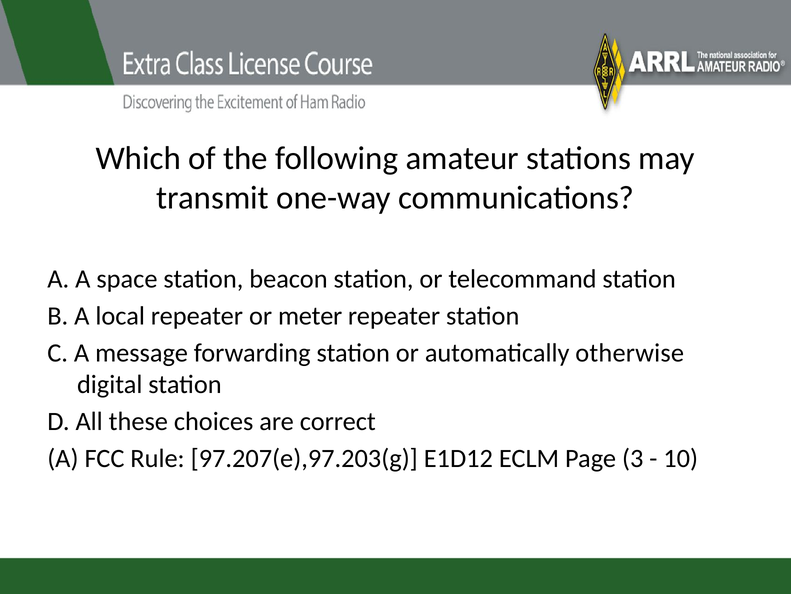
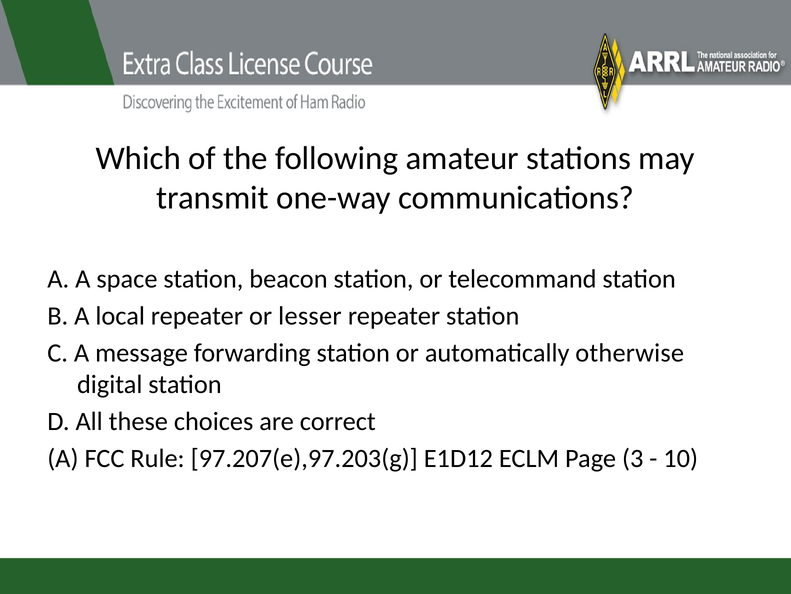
meter: meter -> lesser (310, 316)
